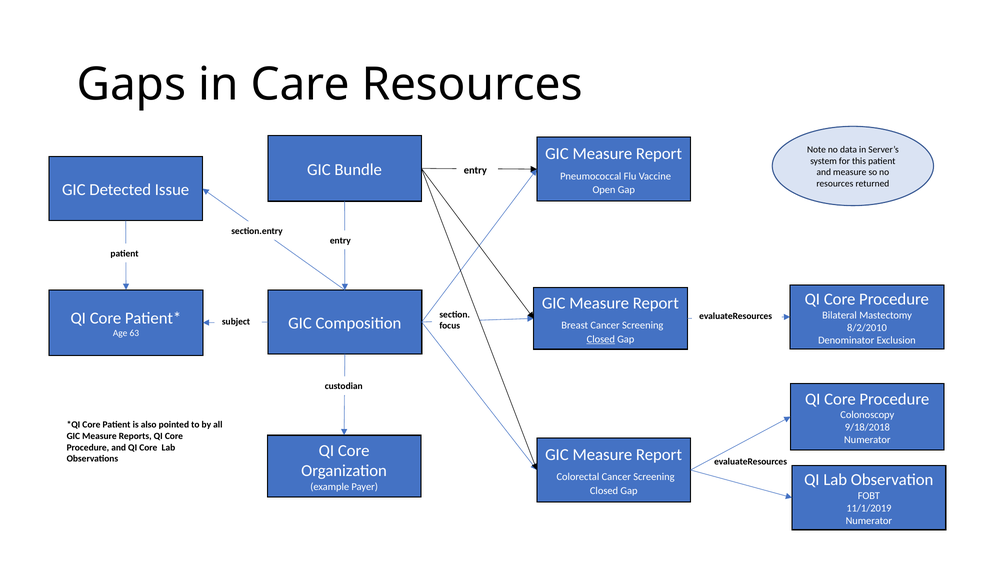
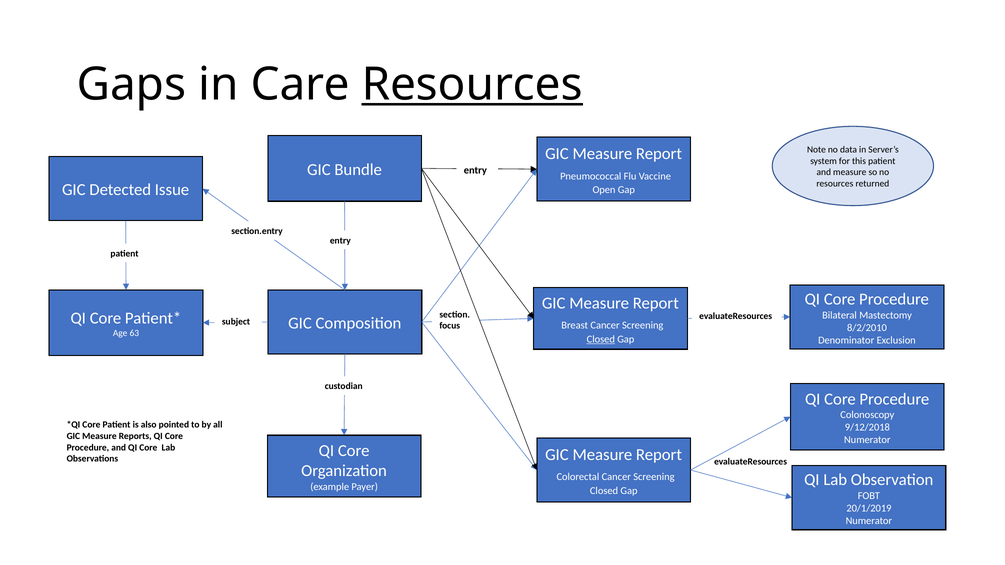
Resources underline: none -> present (472, 84)
9/18/2018: 9/18/2018 -> 9/12/2018 (867, 428)
11/1/2019: 11/1/2019 -> 20/1/2019 (869, 509)
